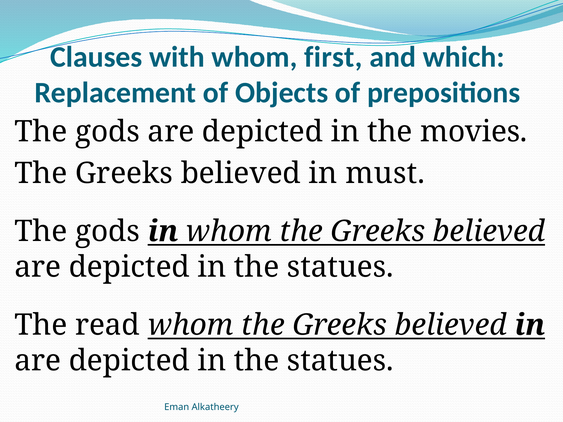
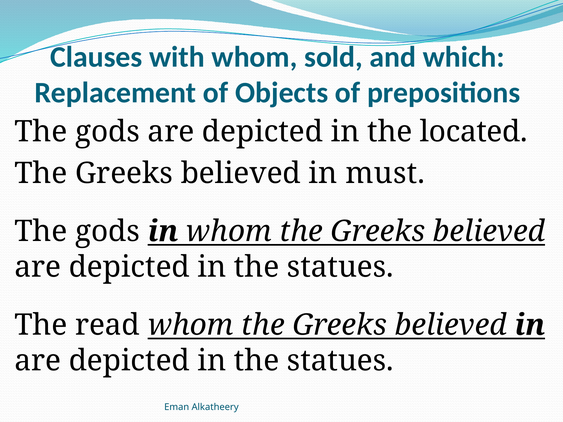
first: first -> sold (333, 57)
movies: movies -> located (474, 132)
